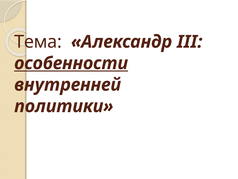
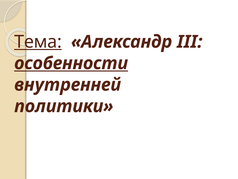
Тема underline: none -> present (38, 42)
